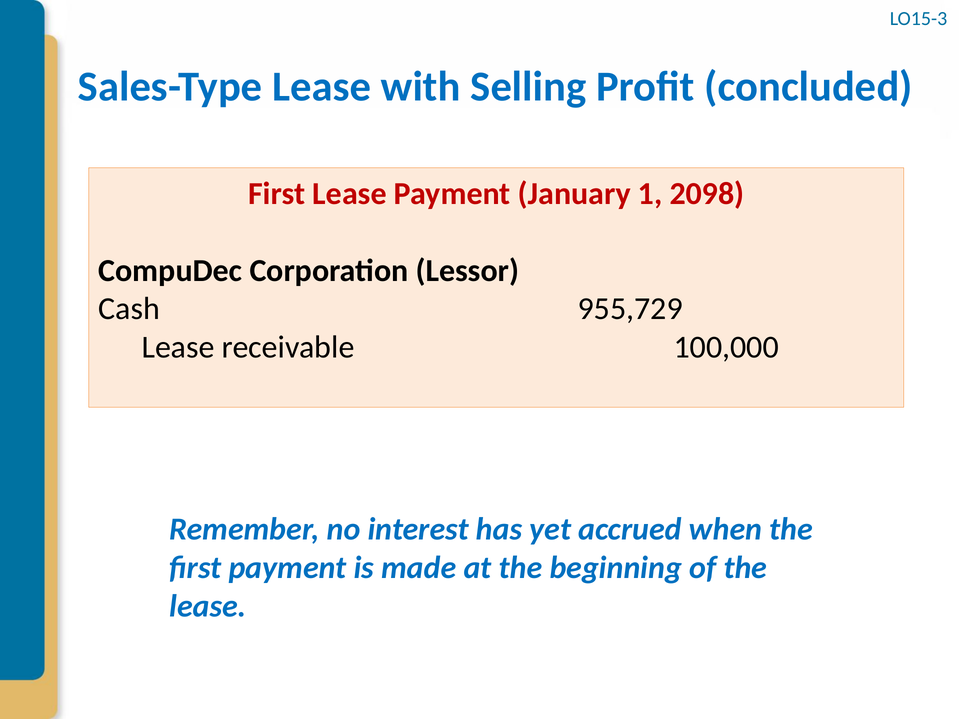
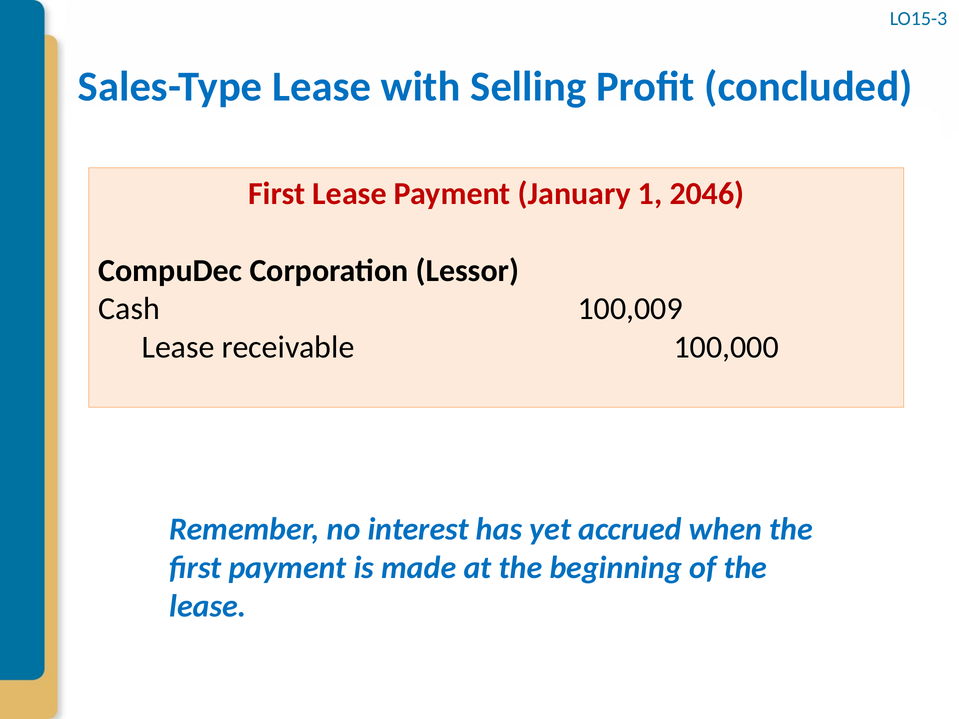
2098: 2098 -> 2046 (707, 194)
955,729: 955,729 -> 100,009 (630, 309)
